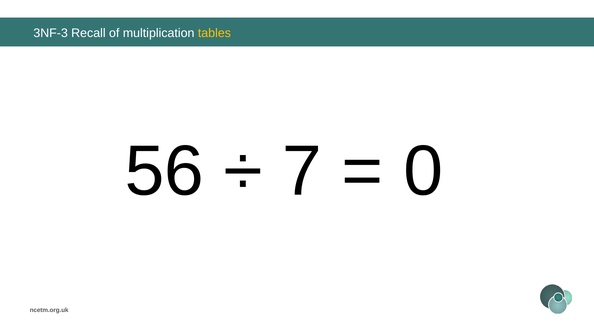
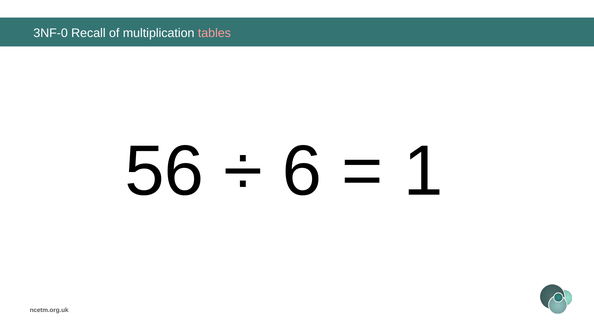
3NF-3: 3NF-3 -> 3NF-0 (51, 33)
tables colour: yellow -> pink (214, 33)
7: 7 -> 6 (302, 171)
0: 0 -> 1 (423, 171)
